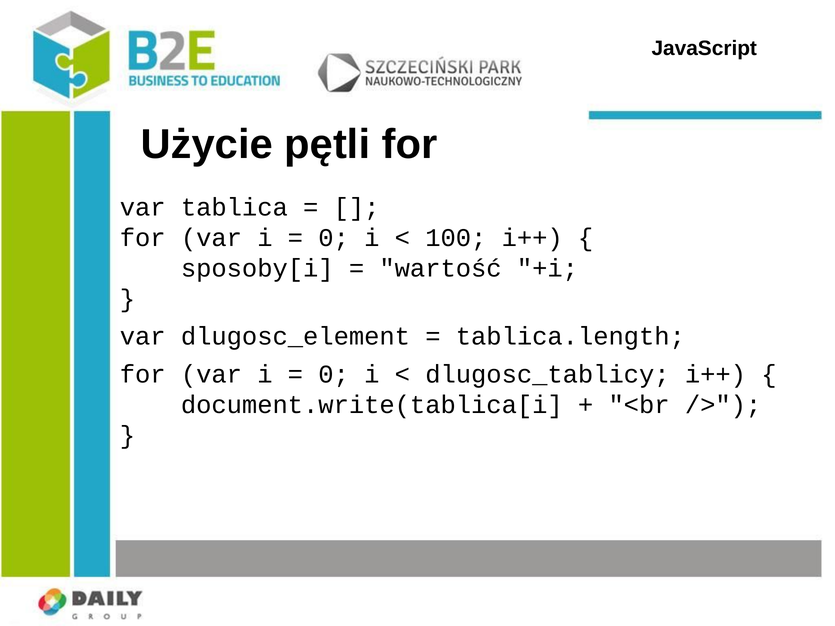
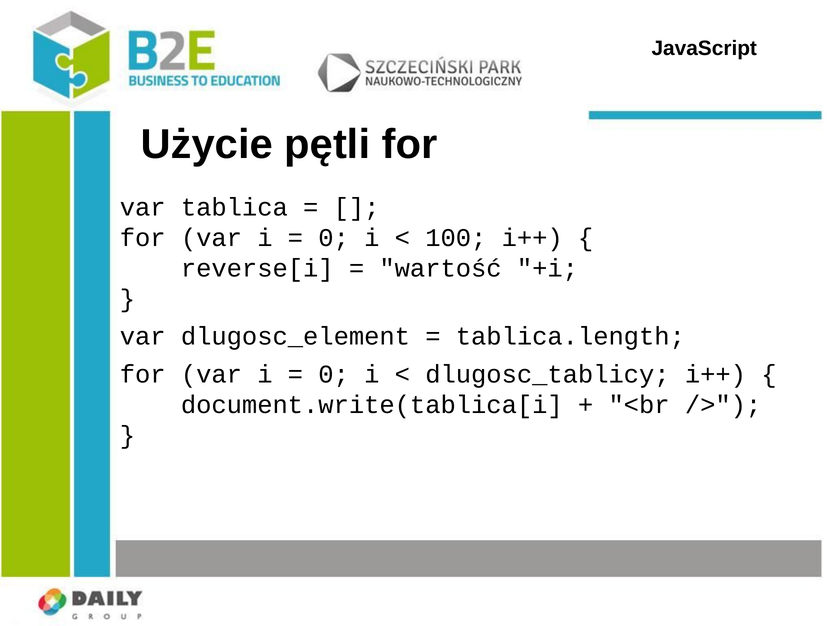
sposoby[i: sposoby[i -> reverse[i (257, 268)
